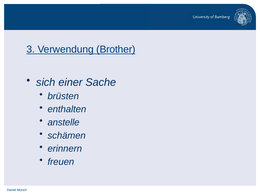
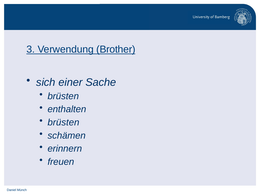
anstelle: anstelle -> brüsten (63, 122)
